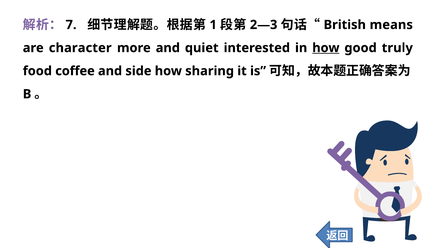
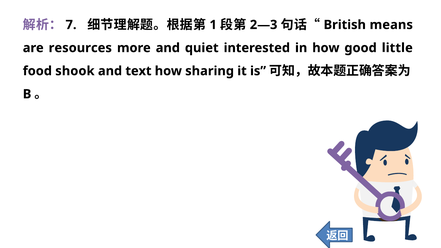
character: character -> resources (80, 48)
how underline: present -> none (326, 48)
truly: truly -> little (397, 48)
coffee: coffee -> shook (75, 71)
side: side -> text (138, 71)
